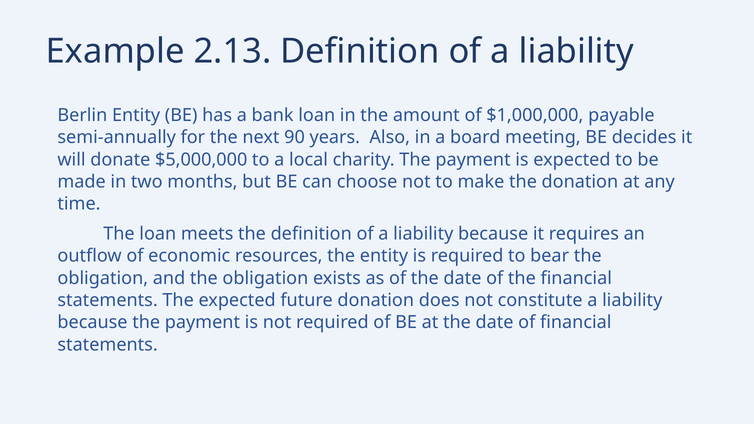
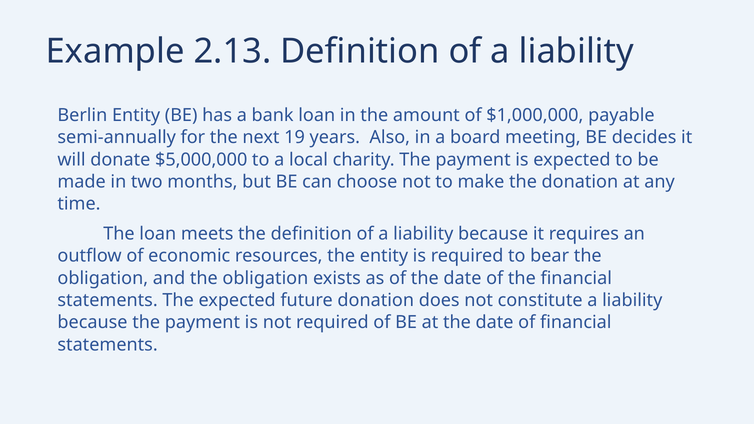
90: 90 -> 19 (295, 137)
